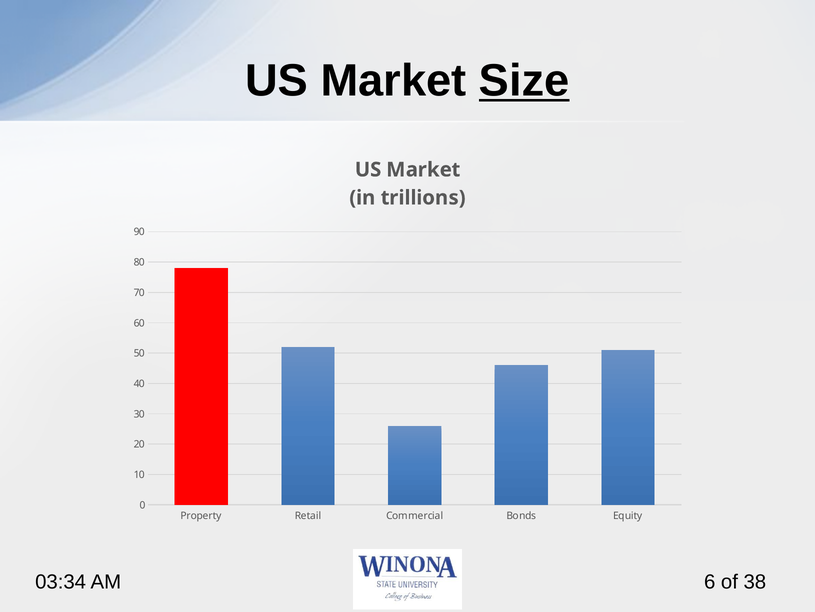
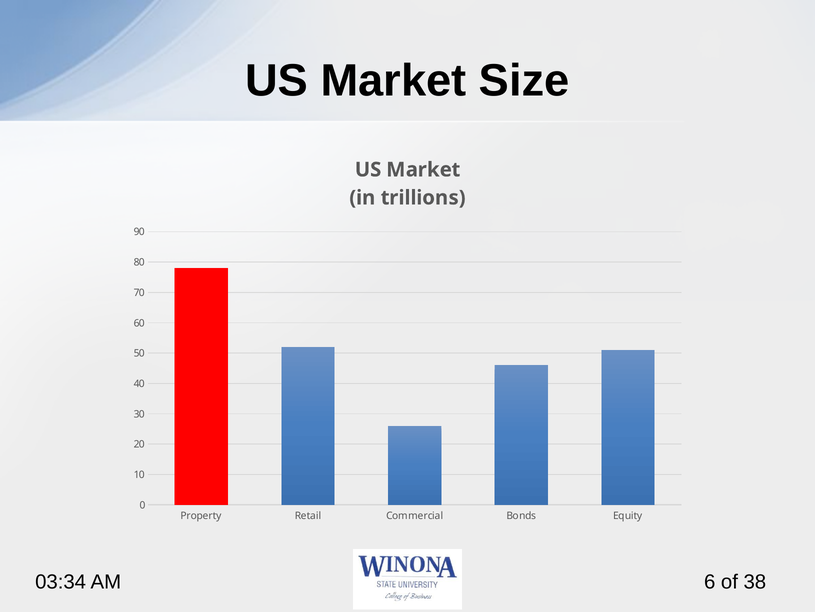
Size underline: present -> none (524, 81)
